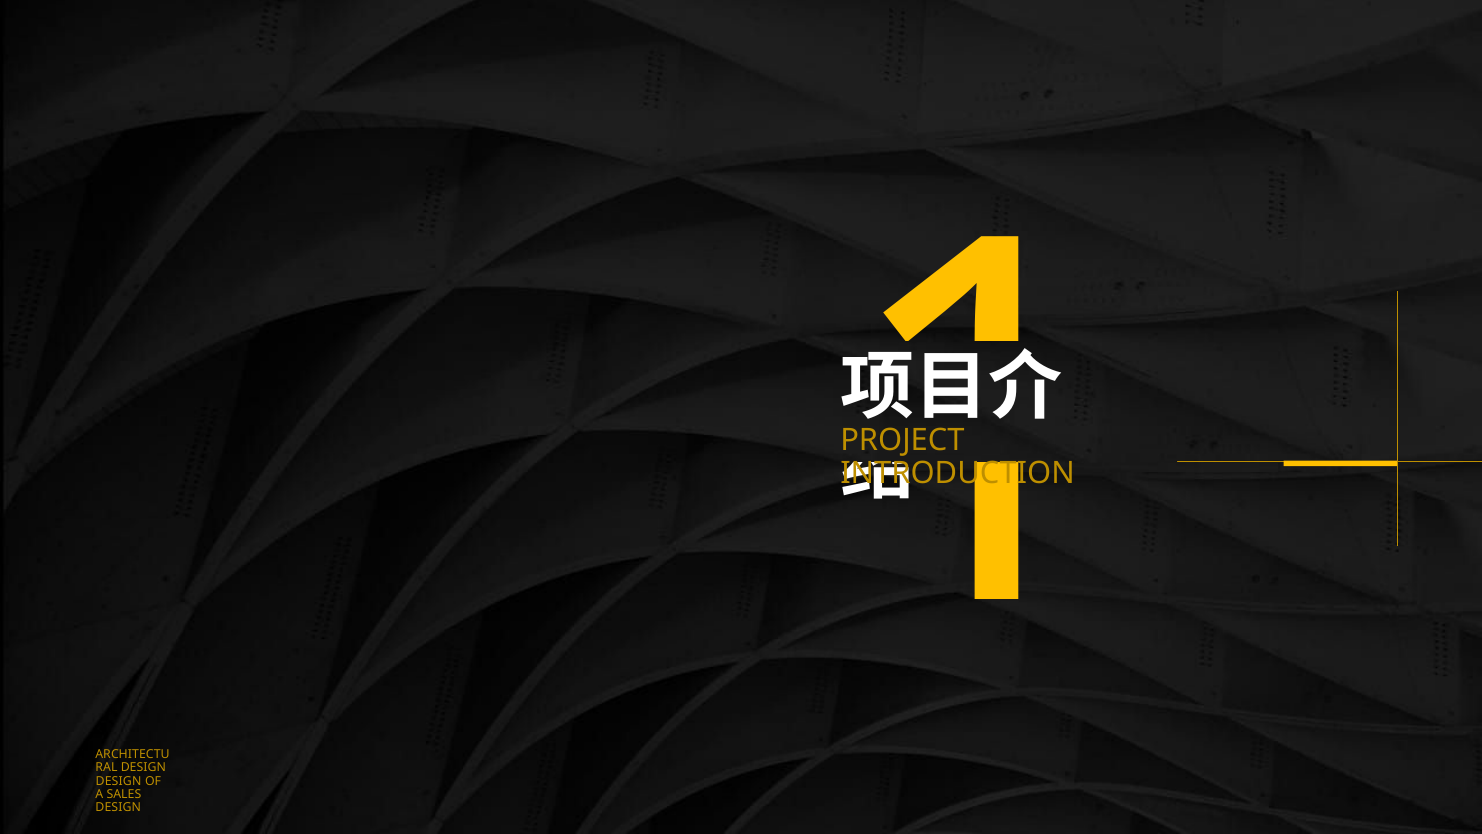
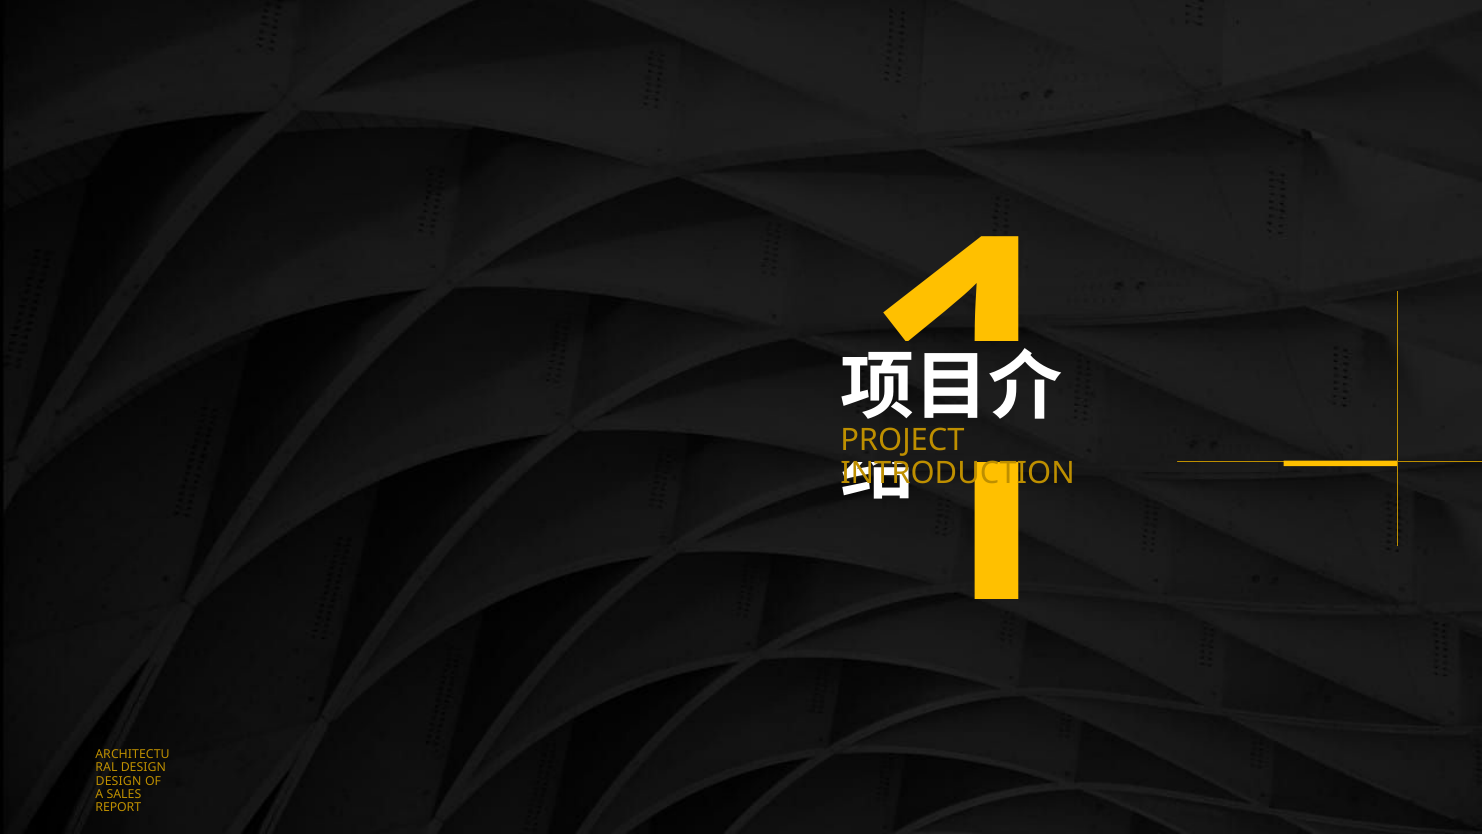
DESIGN: DESIGN -> REPORT (118, 807)
